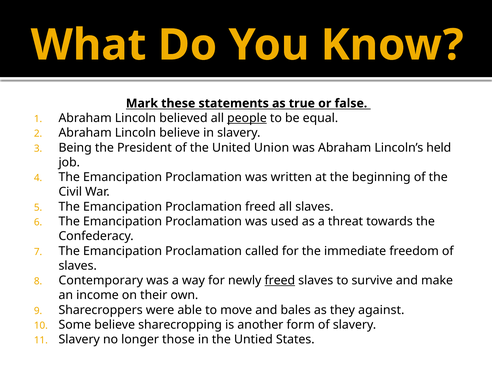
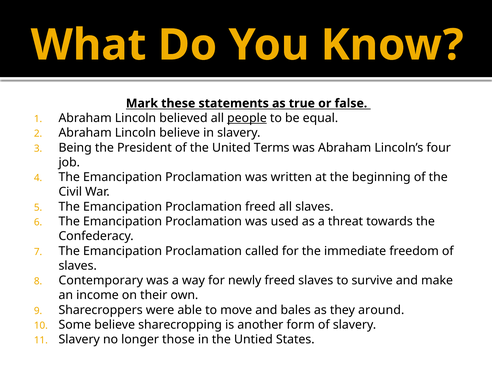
Union: Union -> Terms (272, 148)
held: held -> four (439, 148)
freed underline: present -> none (280, 280)
against: against -> around (381, 310)
